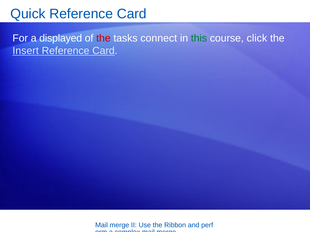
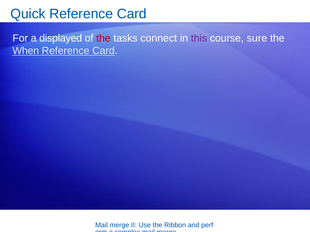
this colour: green -> purple (199, 38)
click: click -> sure (257, 38)
Insert: Insert -> When (26, 51)
